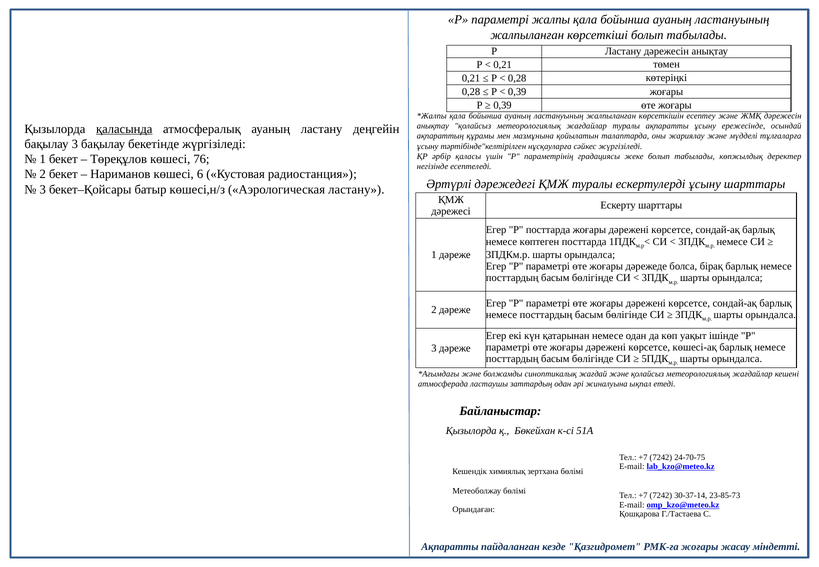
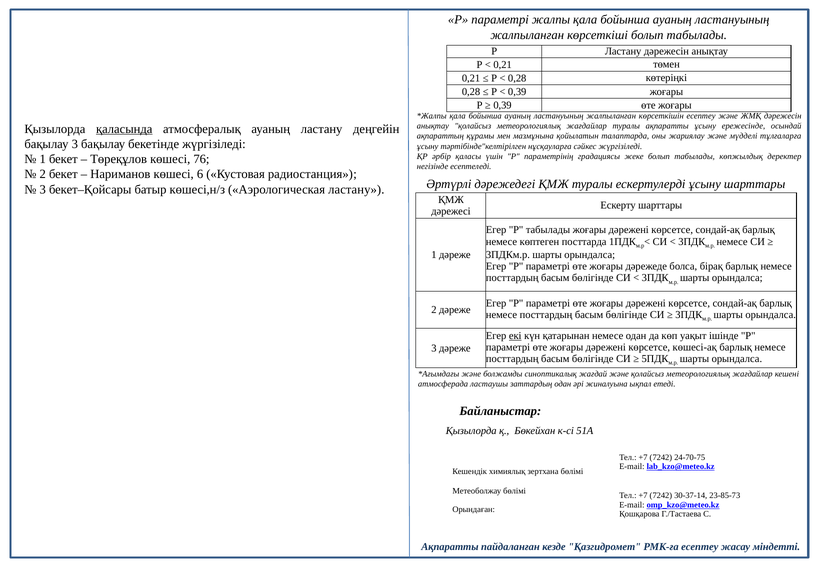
Р посттарда: посттарда -> табылады (548, 230)
екі underline: none -> present (515, 336)
РМК-ға жоғары: жоғары -> есептеу (700, 547)
